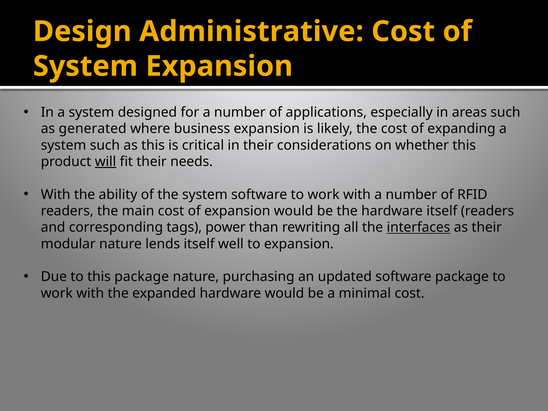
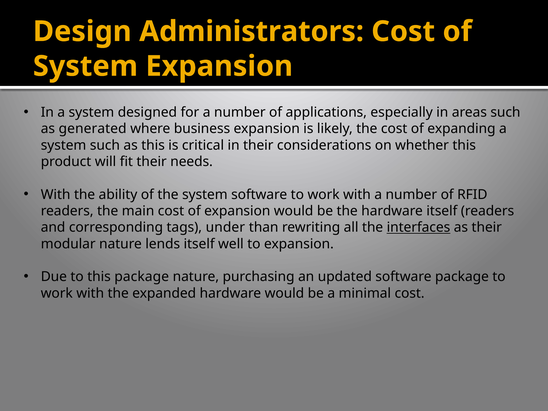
Administrative: Administrative -> Administrators (252, 32)
will underline: present -> none (106, 162)
power: power -> under (225, 227)
